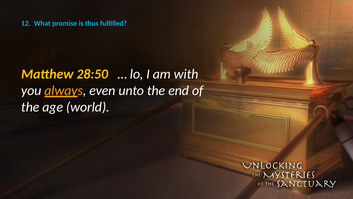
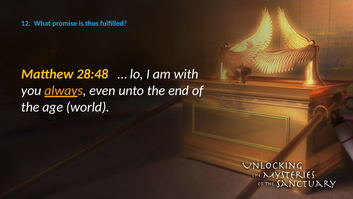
28:50: 28:50 -> 28:48 (92, 74)
